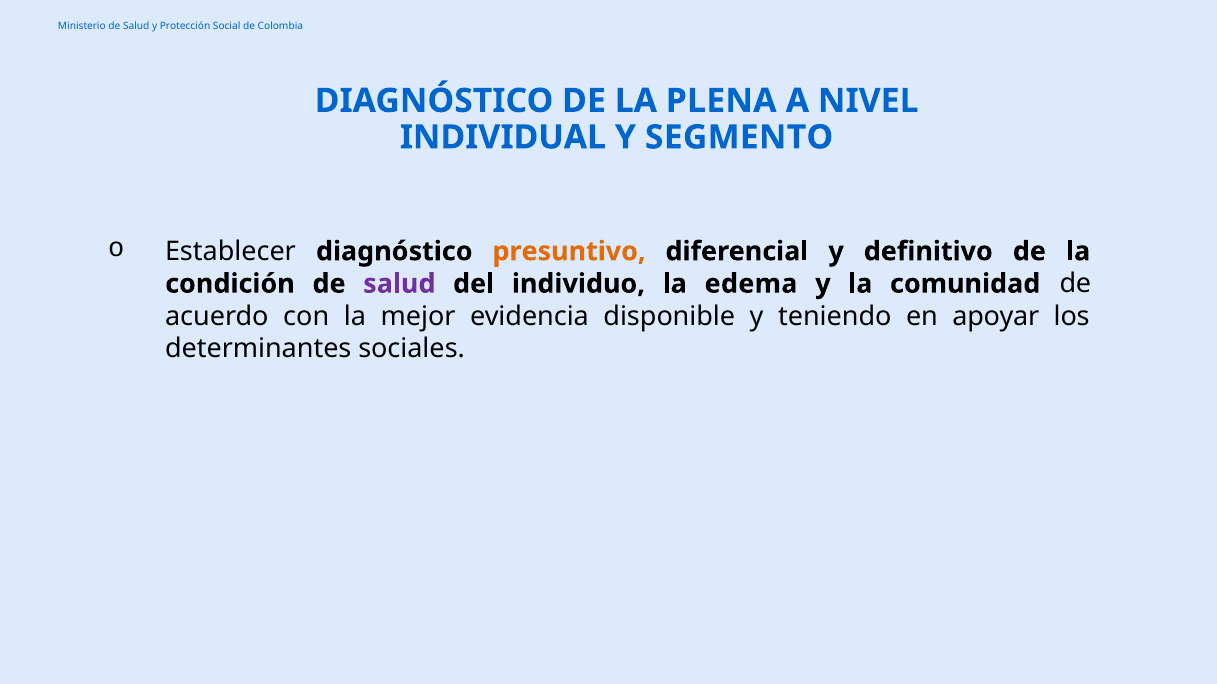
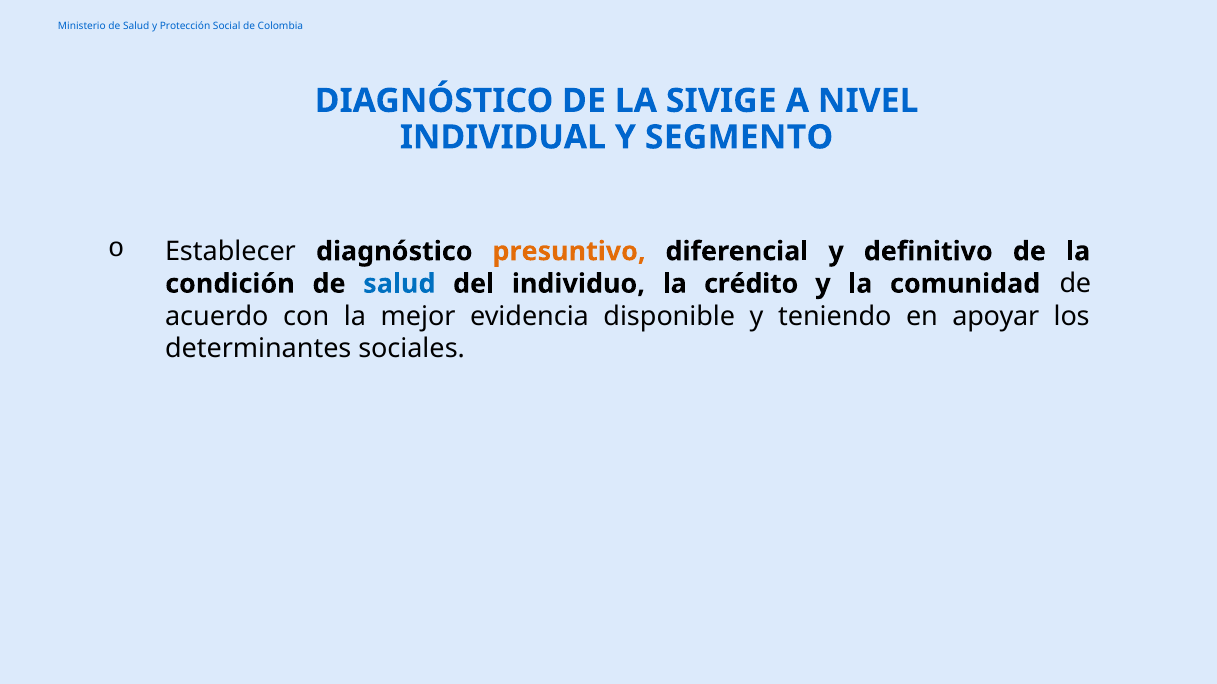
PLENA: PLENA -> SIVIGE (721, 101)
salud colour: purple -> blue (399, 284)
edema: edema -> crédito (751, 284)
